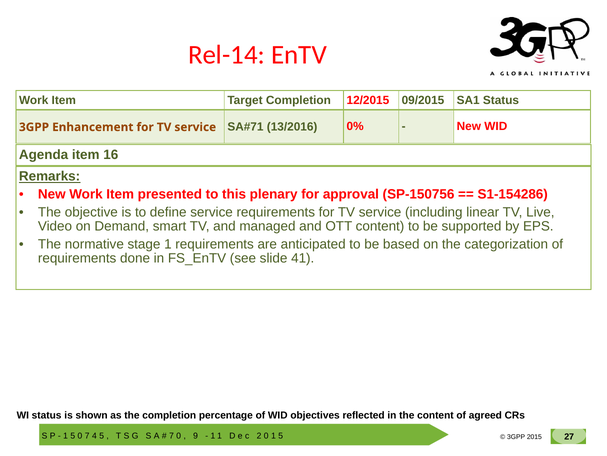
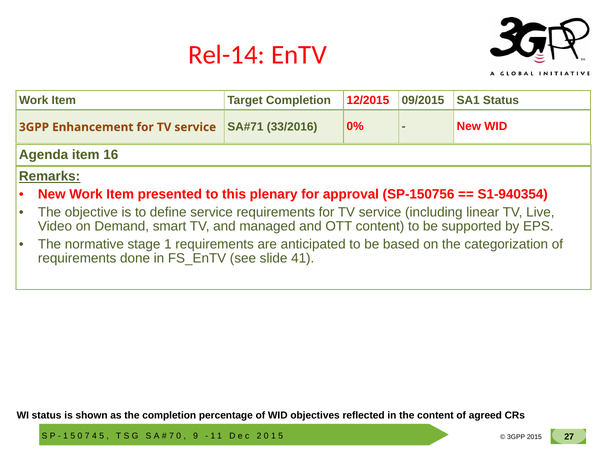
13/2016: 13/2016 -> 33/2016 (292, 127)
S1-154286: S1-154286 -> S1-940354 (513, 194)
